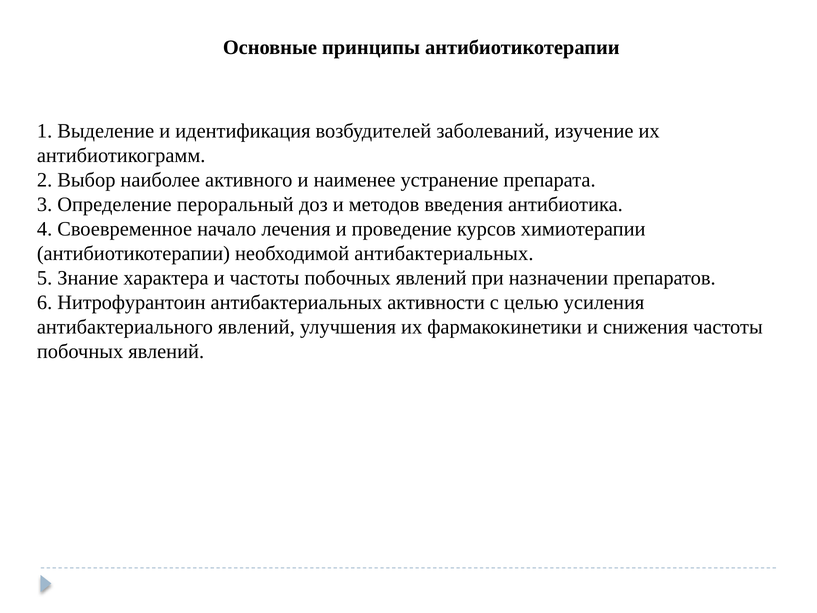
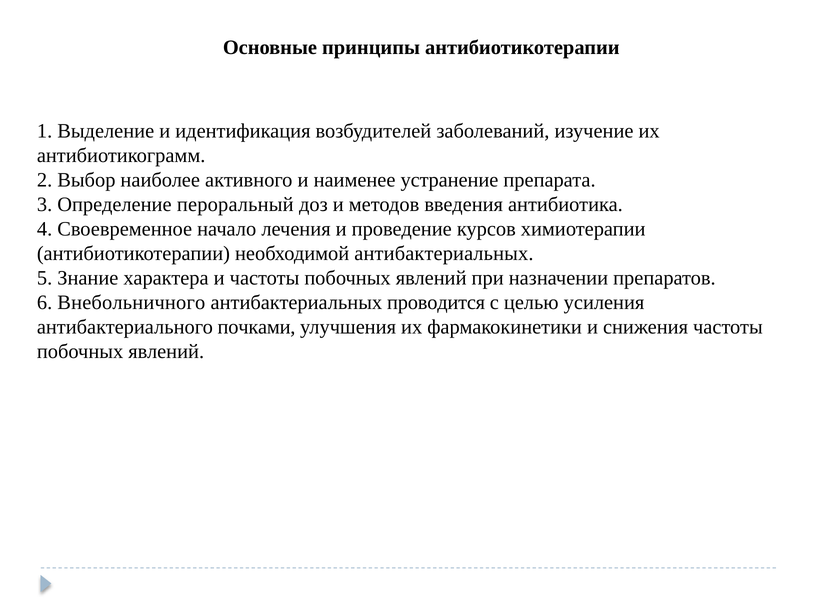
Нитрофурантоин: Нитрофурантоин -> Внебольничного (131, 303)
активности: активности -> проводится (436, 303)
антибактериального явлений: явлений -> почками (257, 327)
